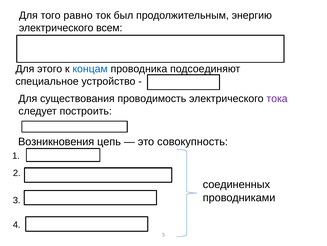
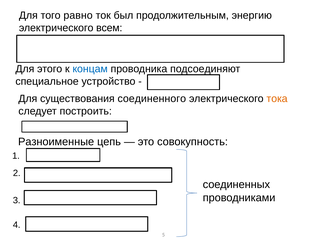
проводимость: проводимость -> соединенного (152, 98)
тока colour: purple -> orange (277, 98)
Возникновения: Возникновения -> Разноименные (56, 141)
